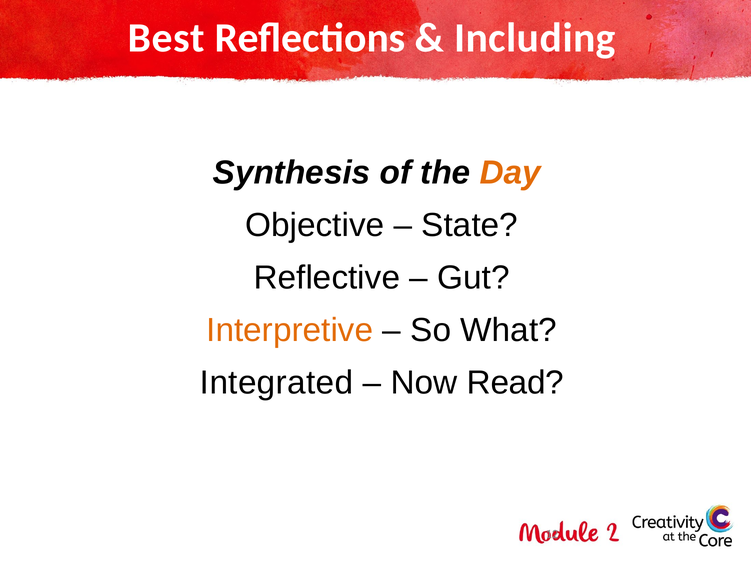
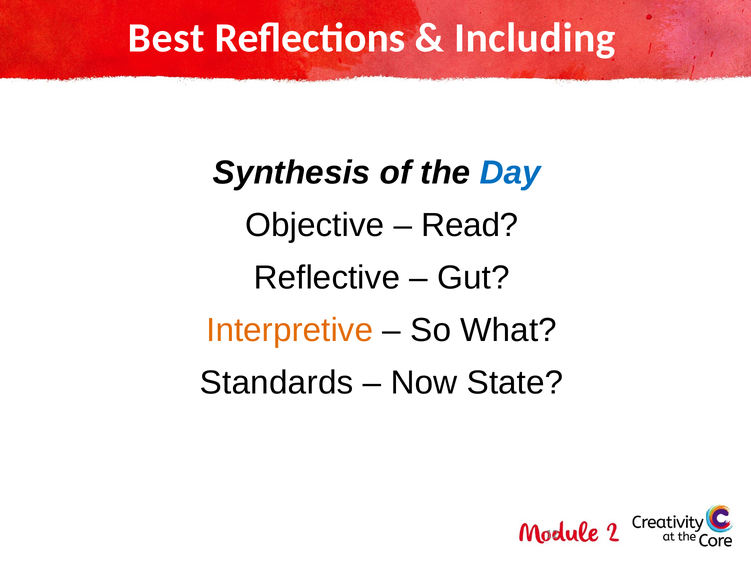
Day colour: orange -> blue (510, 173)
State: State -> Read (470, 225)
Integrated: Integrated -> Standards (277, 383)
Read: Read -> State (515, 383)
